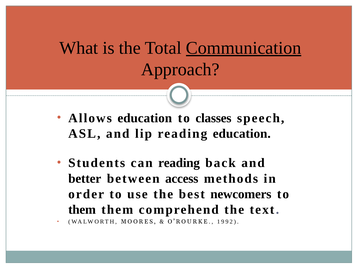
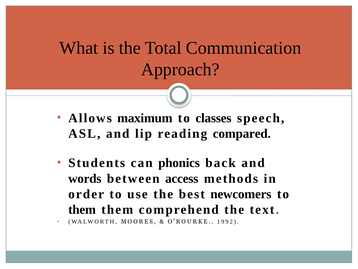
Communication underline: present -> none (244, 48)
Allows education: education -> maximum (145, 118)
reading education: education -> compared (242, 133)
can reading: reading -> phonics (179, 163)
better: better -> words (85, 178)
